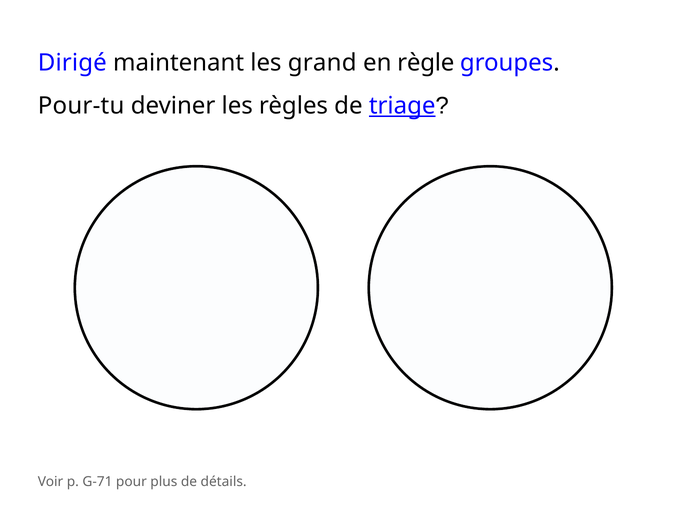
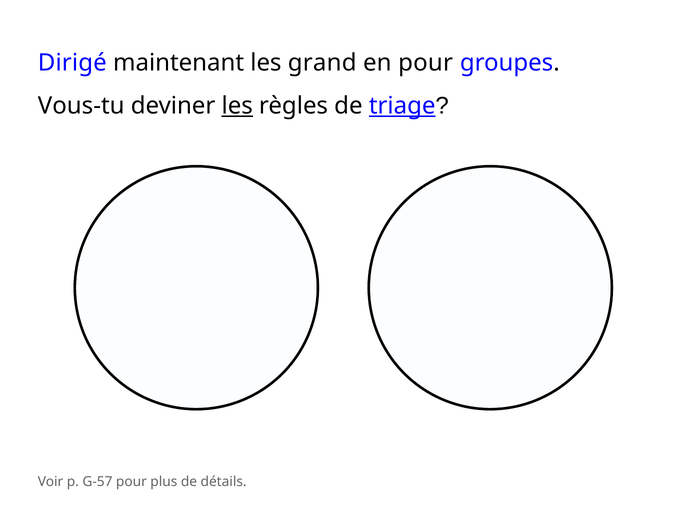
en règle: règle -> pour (426, 63)
Pour-tu: Pour-tu -> Vous-tu (81, 106)
les underline: none -> present (237, 106)
G-71: G-71 -> G-57 (97, 482)
